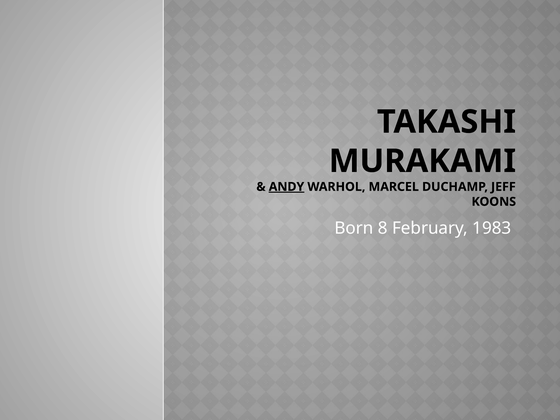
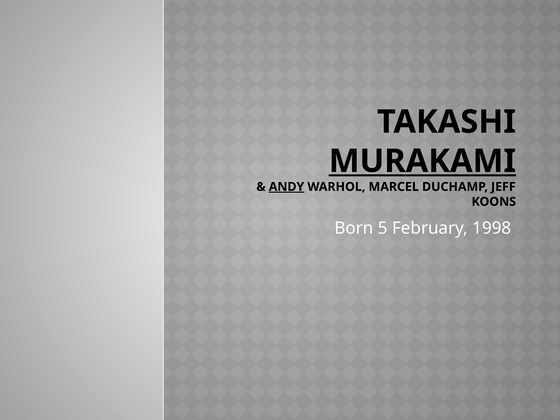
MURAKAMI underline: none -> present (422, 161)
8: 8 -> 5 (383, 228)
1983: 1983 -> 1998 (492, 228)
